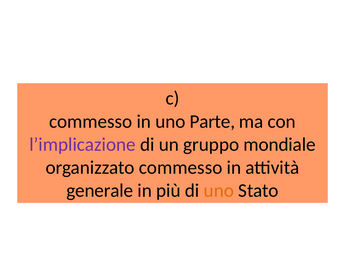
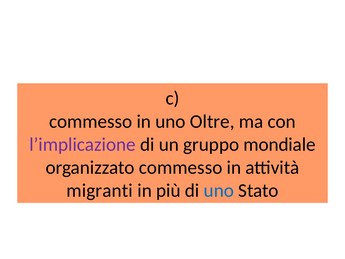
Parte: Parte -> Oltre (212, 121)
generale: generale -> migranti (100, 190)
uno colour: orange -> blue (219, 190)
